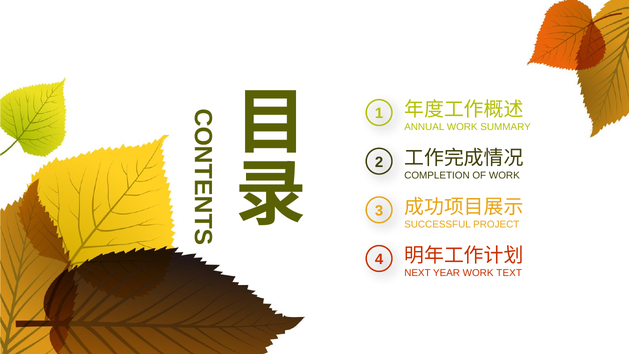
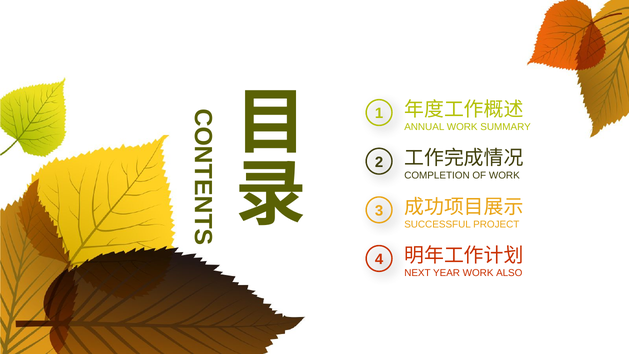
TEXT: TEXT -> ALSO (509, 273)
